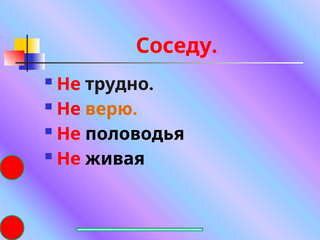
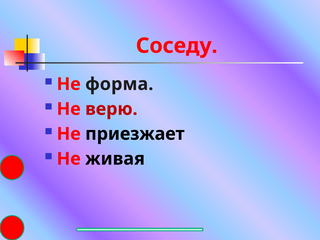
трудно: трудно -> форма (119, 84)
верю colour: orange -> red (111, 109)
половодья: половодья -> приезжает (135, 134)
